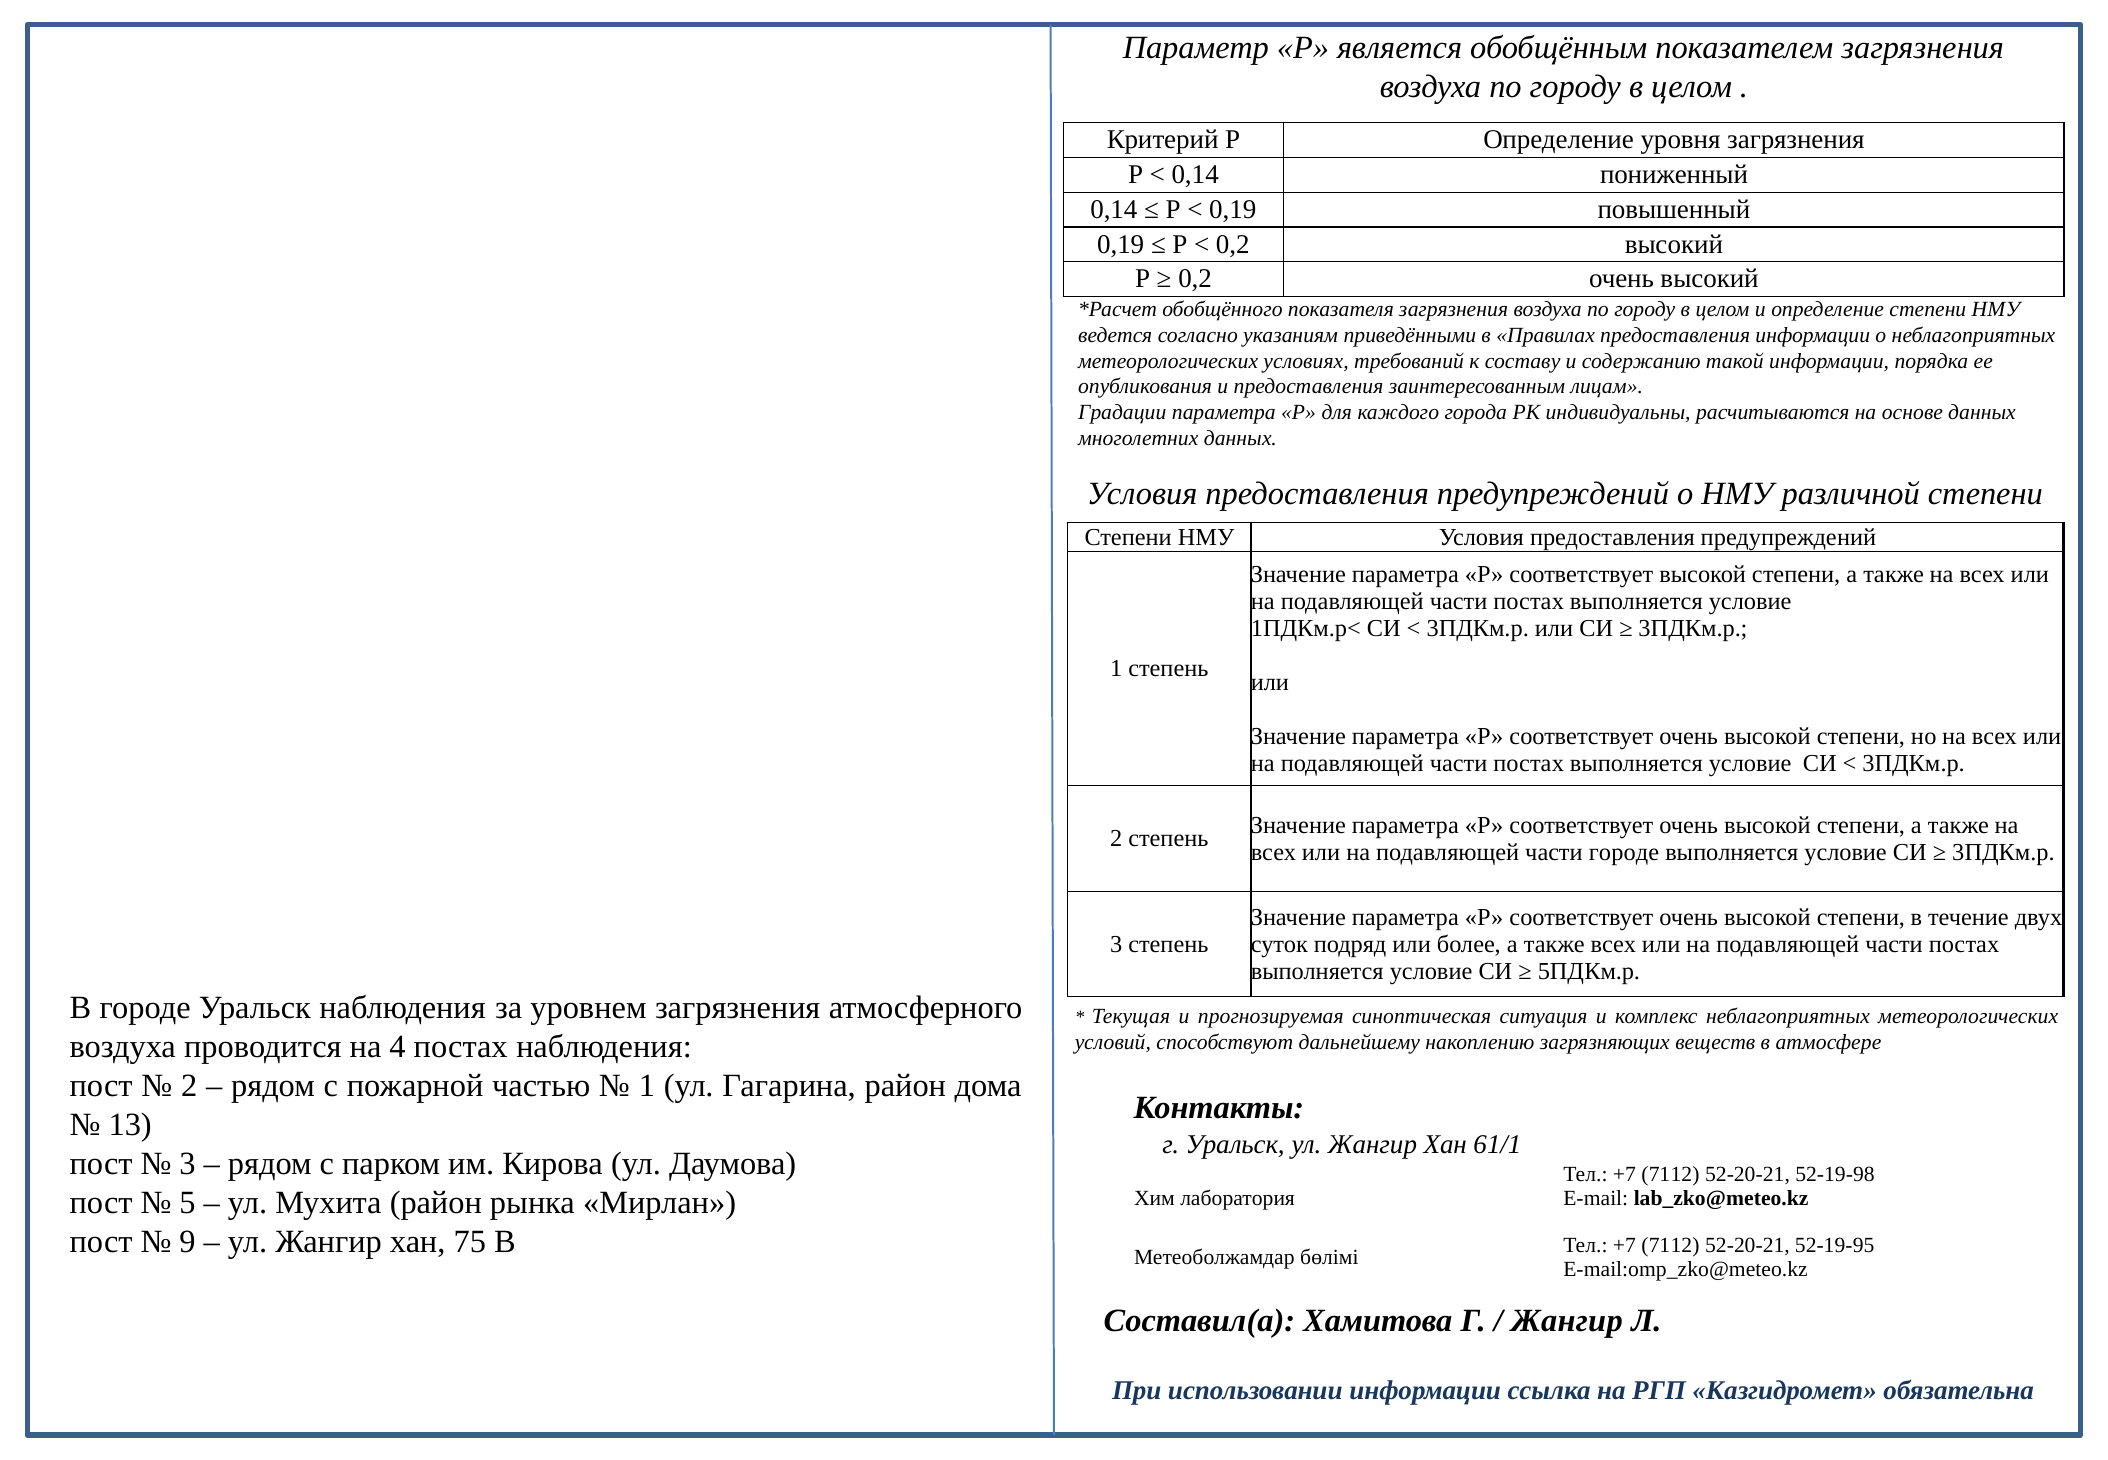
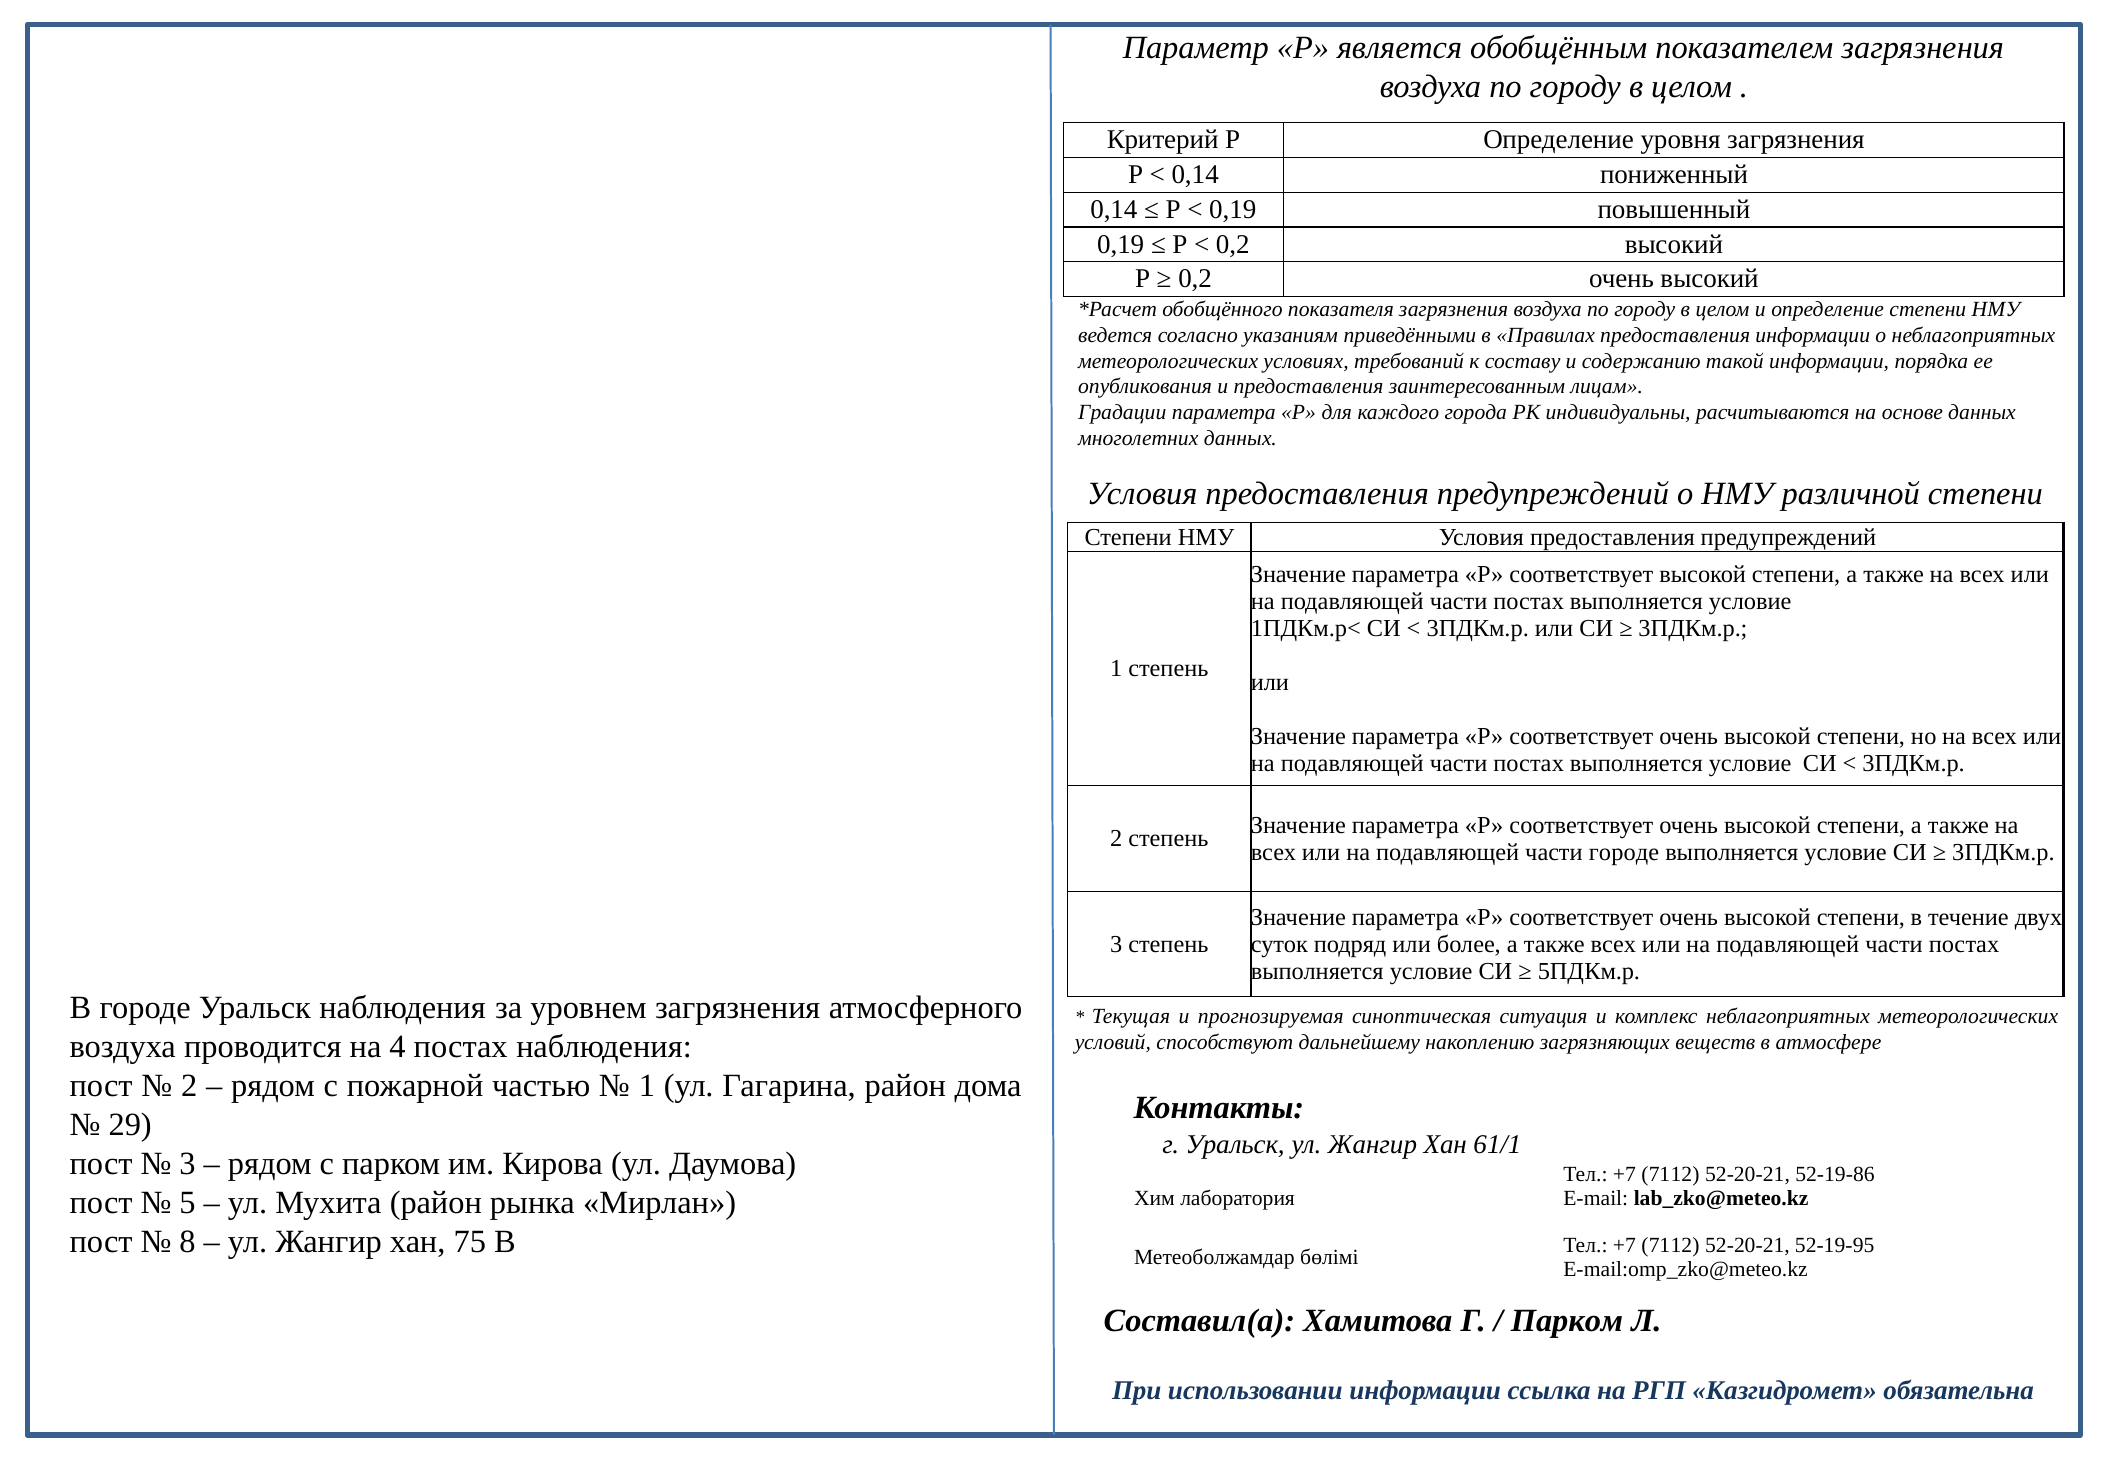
13: 13 -> 29 (130, 1124)
52-19-98: 52-19-98 -> 52-19-86 (1835, 1174)
9: 9 -> 8 (188, 1241)
Жангир: Жангир -> Парком (1567, 1321)
